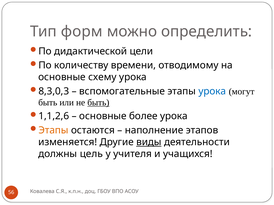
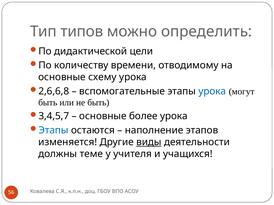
форм: форм -> типов (82, 32)
8,3,0,3: 8,3,0,3 -> 2,6,6,8 (54, 91)
быть underline: present -> none (98, 103)
1,1,2,6: 1,1,2,6 -> 3,4,5,7 (54, 116)
Этапы colour: orange -> blue (53, 130)
цель: цель -> теме (91, 154)
